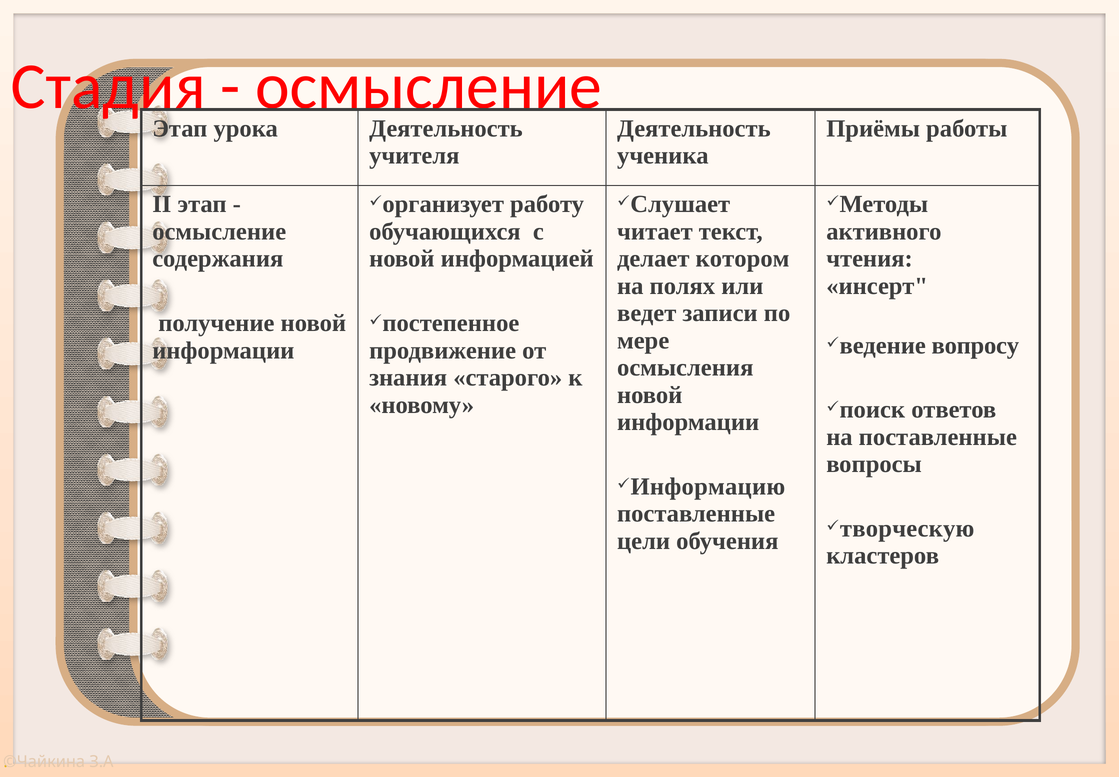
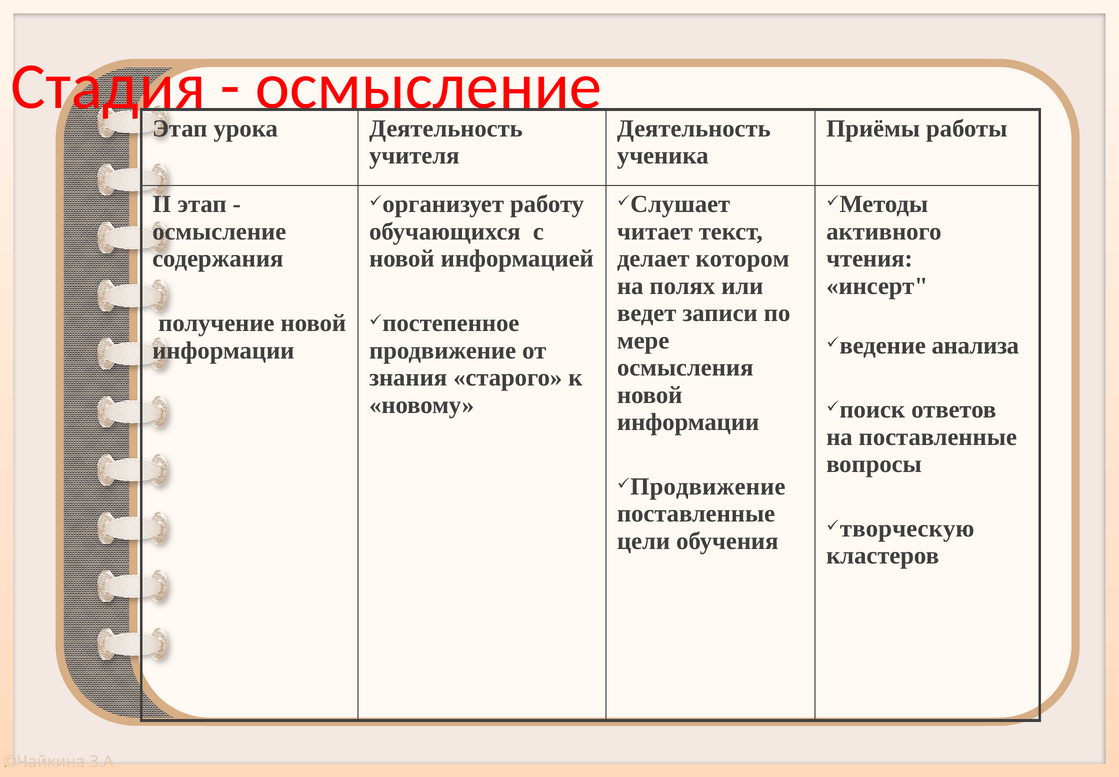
вопросу: вопросу -> анализа (975, 345)
Информацию: Информацию -> Продвижение (708, 486)
